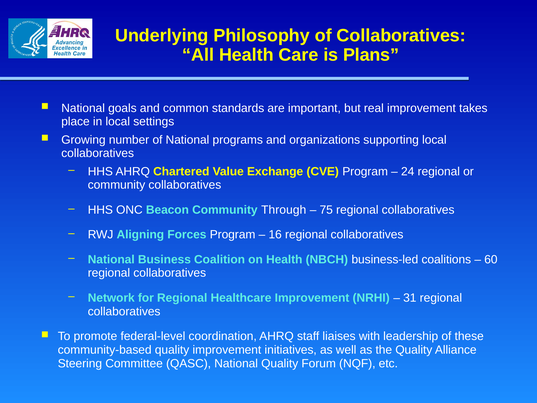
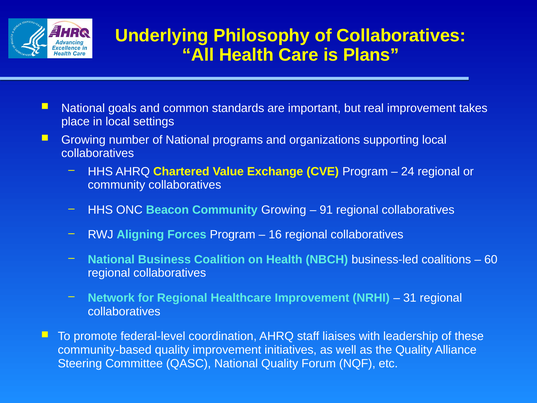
Community Through: Through -> Growing (284, 210)
75: 75 -> 91 (326, 210)
